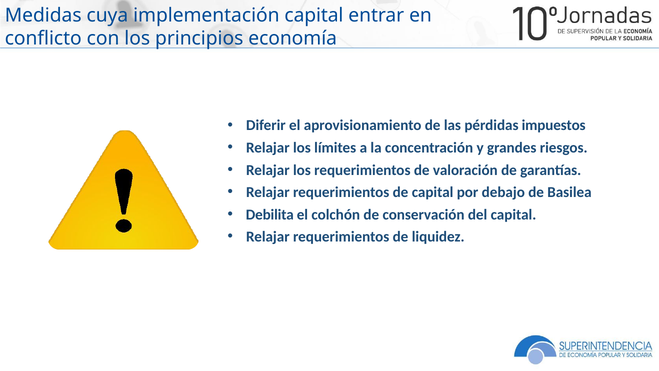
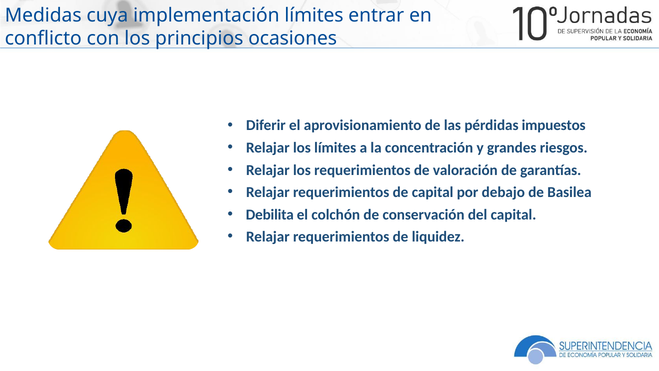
implementación capital: capital -> límites (314, 15)
economía: economía -> ocasiones (293, 38)
